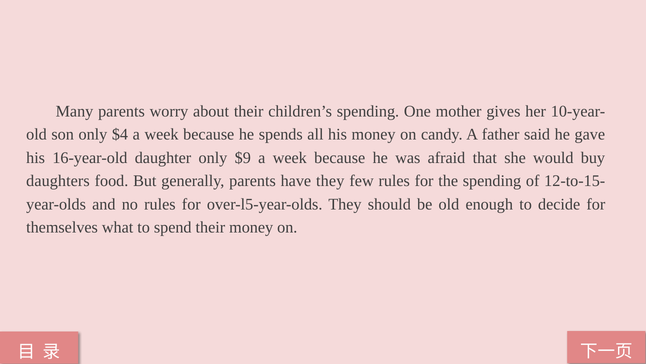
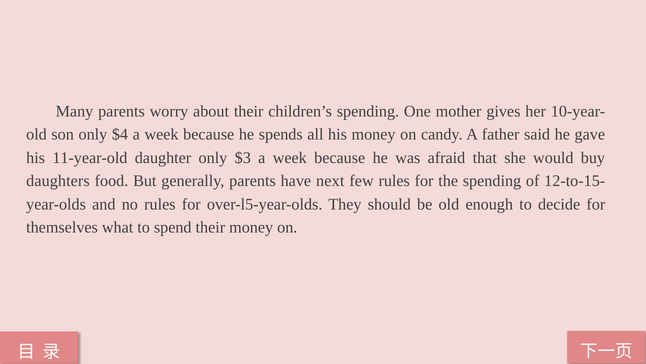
16-year-old: 16-year-old -> 11-year-old (90, 157)
$9: $9 -> $3 (243, 157)
have they: they -> next (330, 181)
